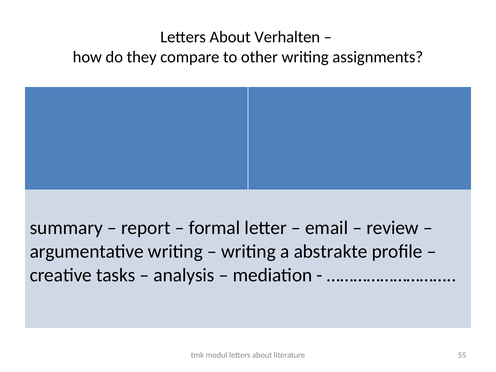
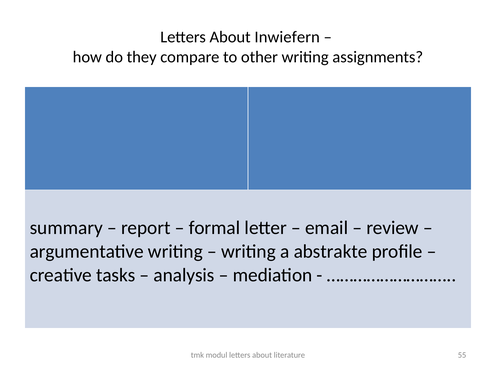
Verhalten: Verhalten -> Inwiefern (287, 37)
